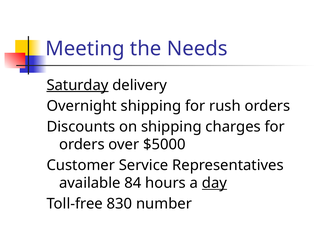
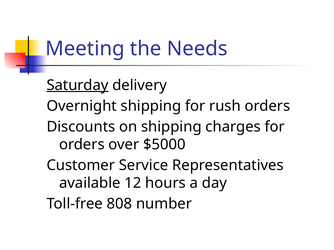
84: 84 -> 12 (133, 183)
day underline: present -> none (214, 183)
830: 830 -> 808 (119, 204)
